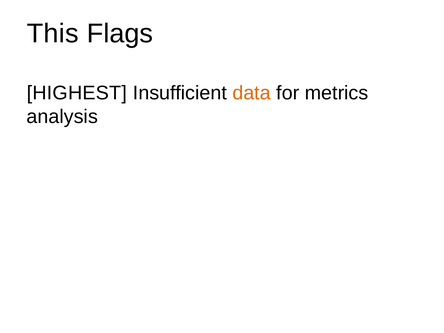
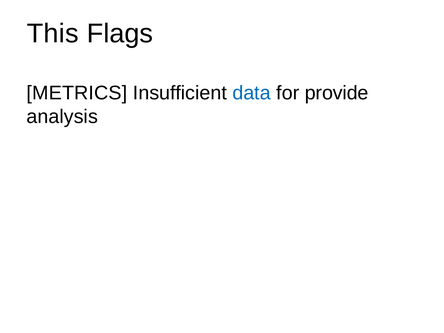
HIGHEST: HIGHEST -> METRICS (77, 93)
data colour: orange -> blue (252, 93)
metrics: metrics -> provide (337, 93)
